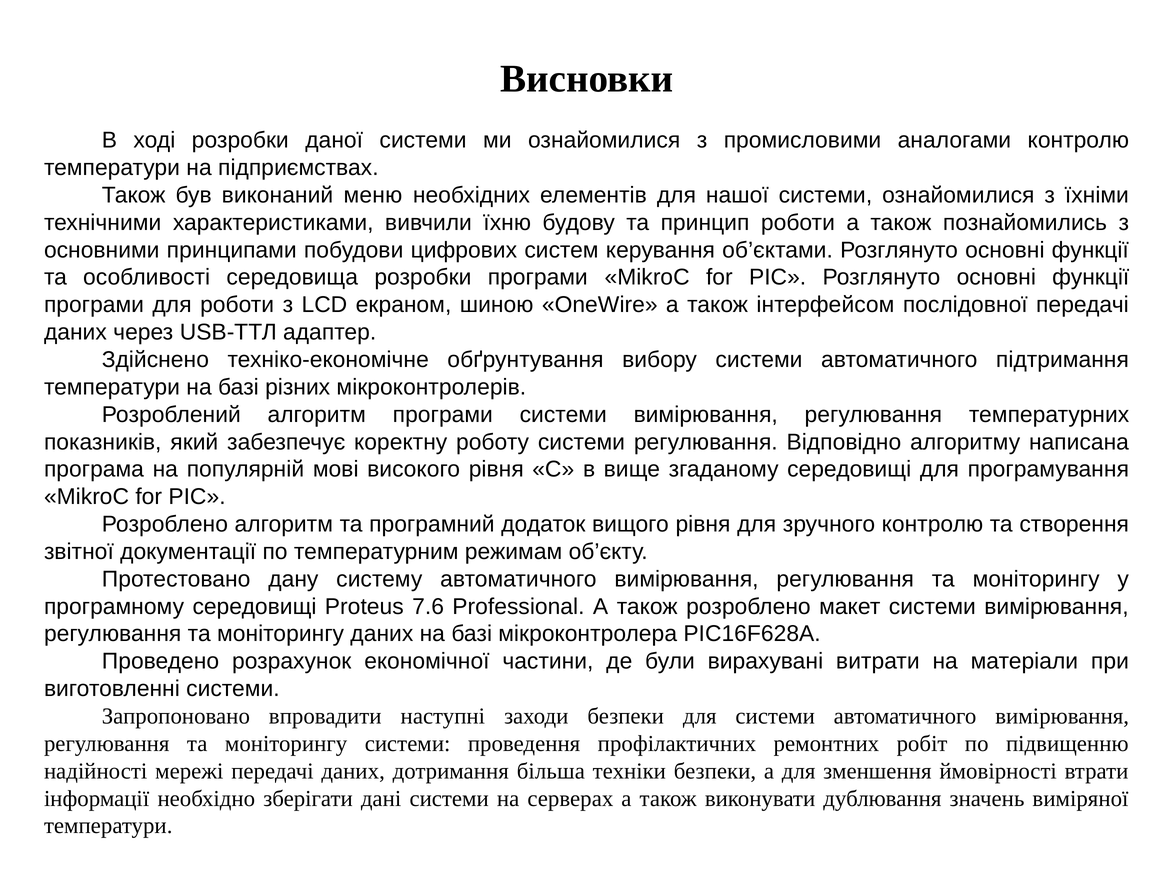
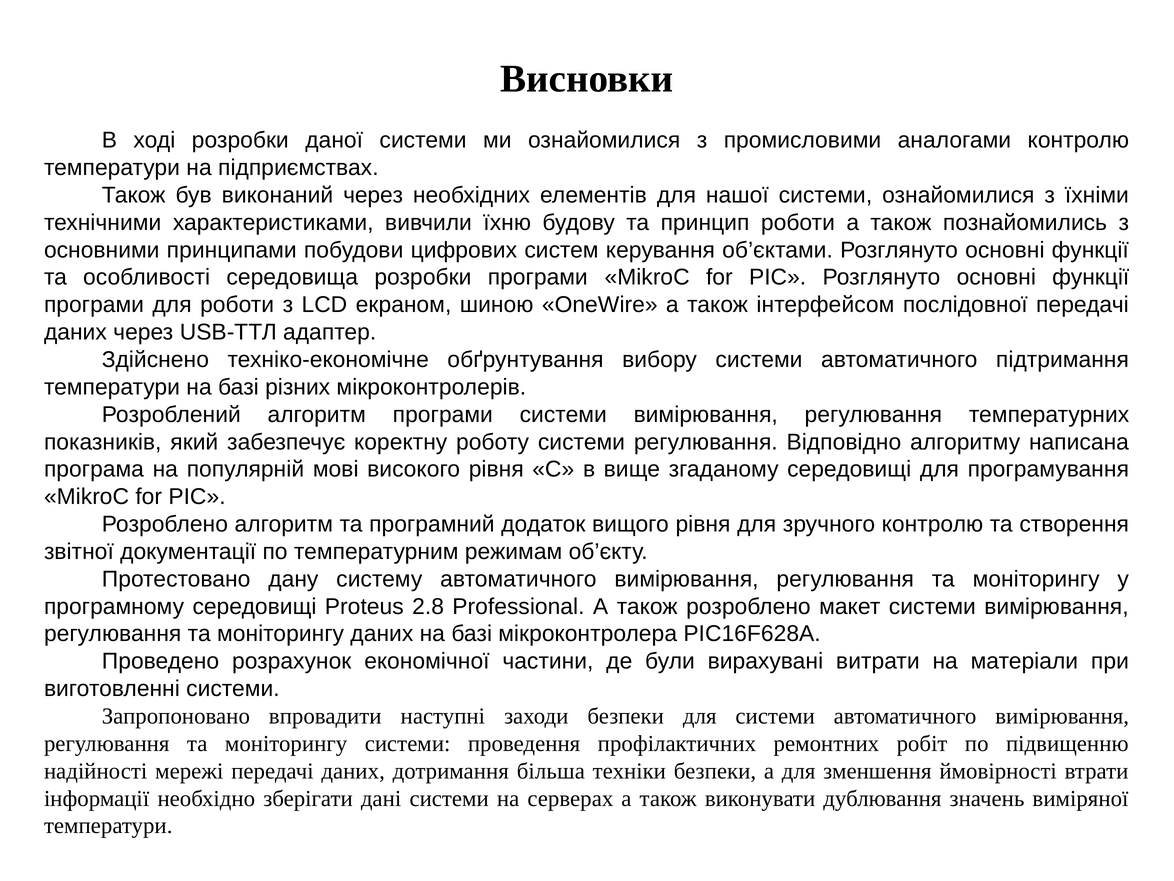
виконаний меню: меню -> через (373, 195)
7.6: 7.6 -> 2.8 (428, 606)
